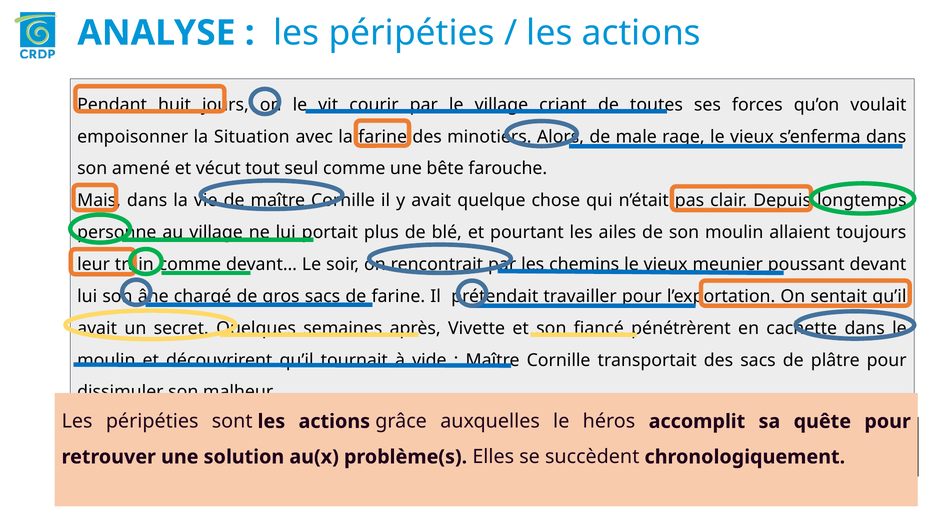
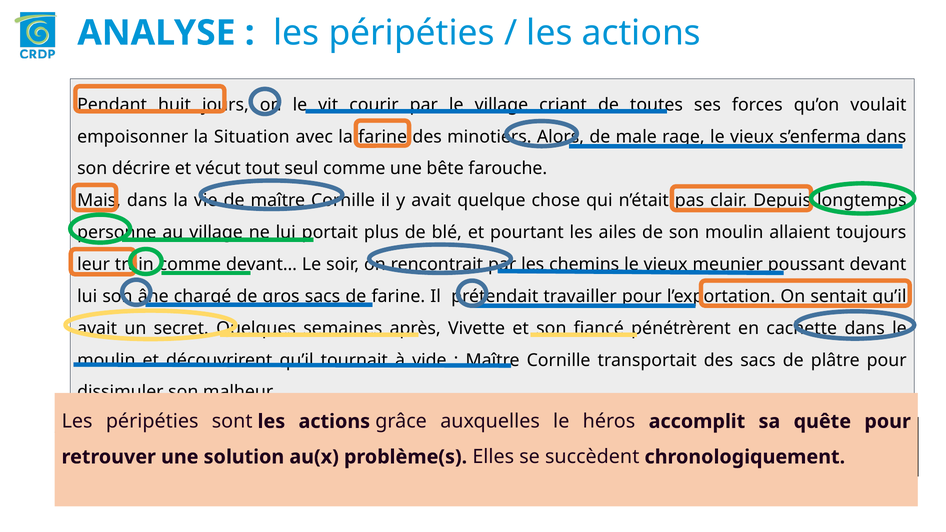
amené: amené -> décrire (141, 169)
